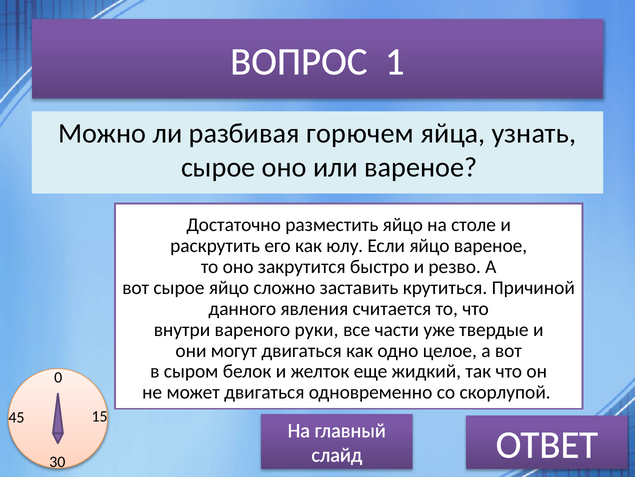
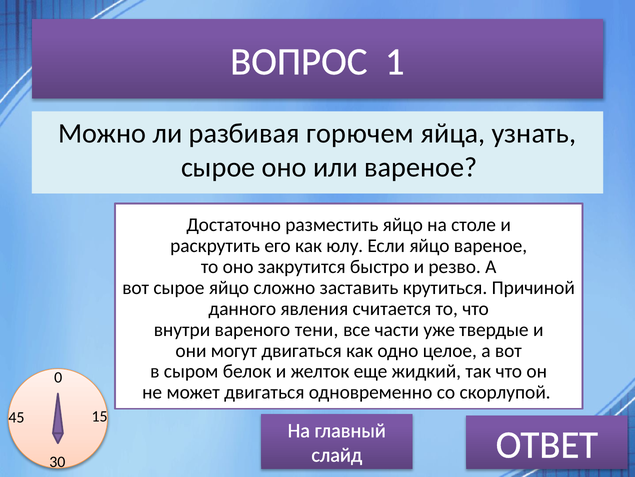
руки: руки -> тени (317, 329)
